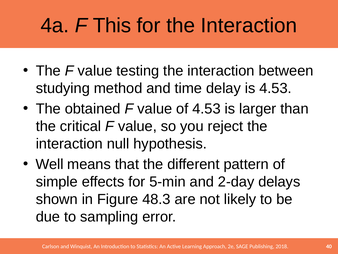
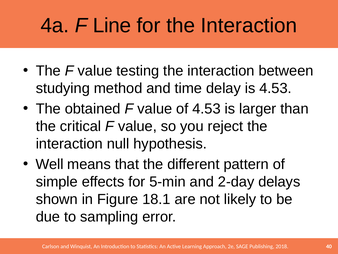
This: This -> Line (112, 25)
48.3: 48.3 -> 18.1 (156, 199)
